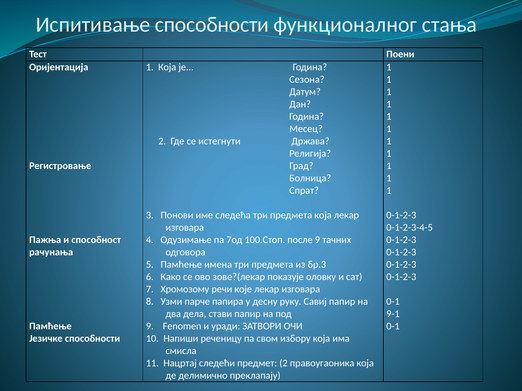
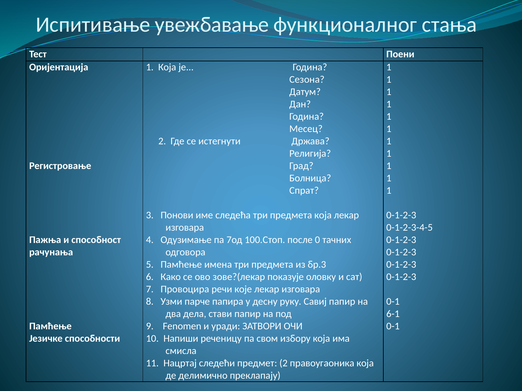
Испитивање способности: способности -> увежбавање (212, 25)
после 9: 9 -> 0 (317, 240)
Хромозому: Хромозому -> Провоцира (185, 290)
9-1: 9-1 -> 6-1 (393, 314)
